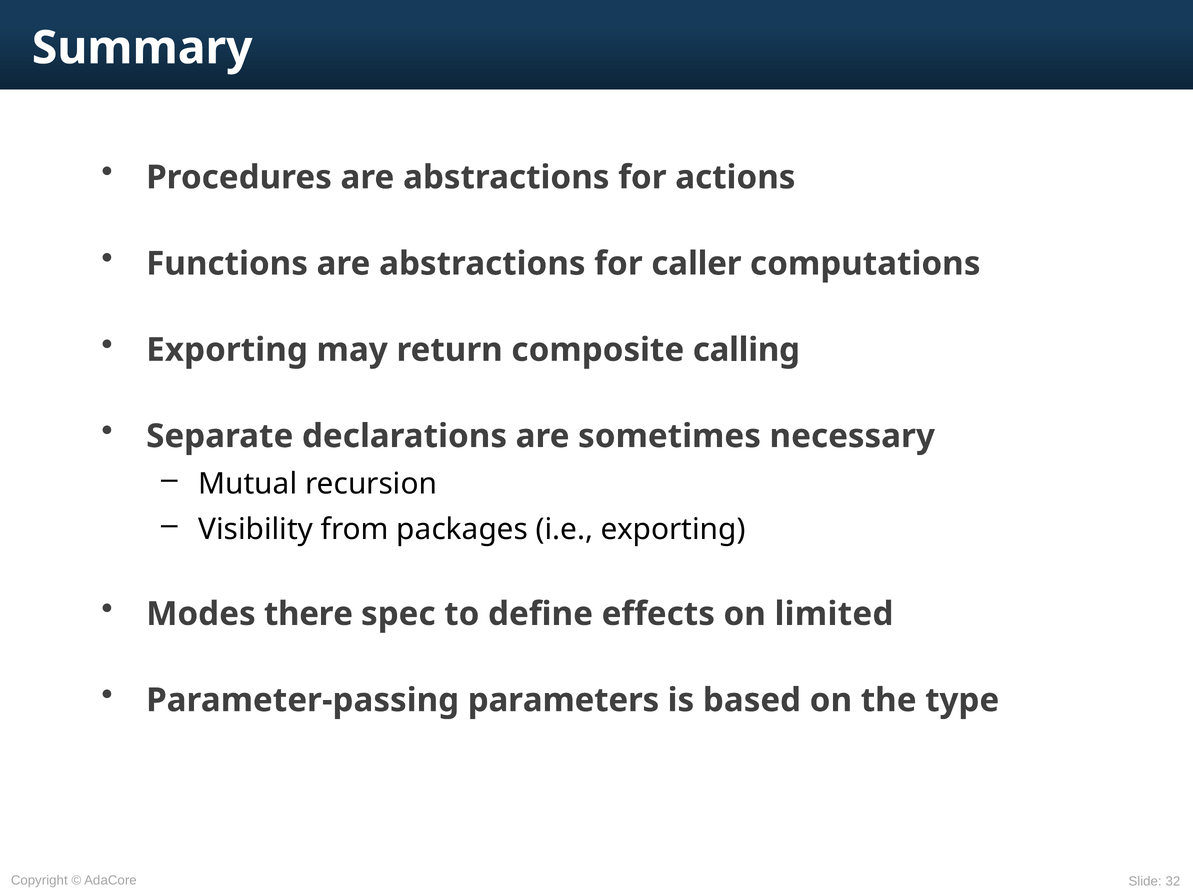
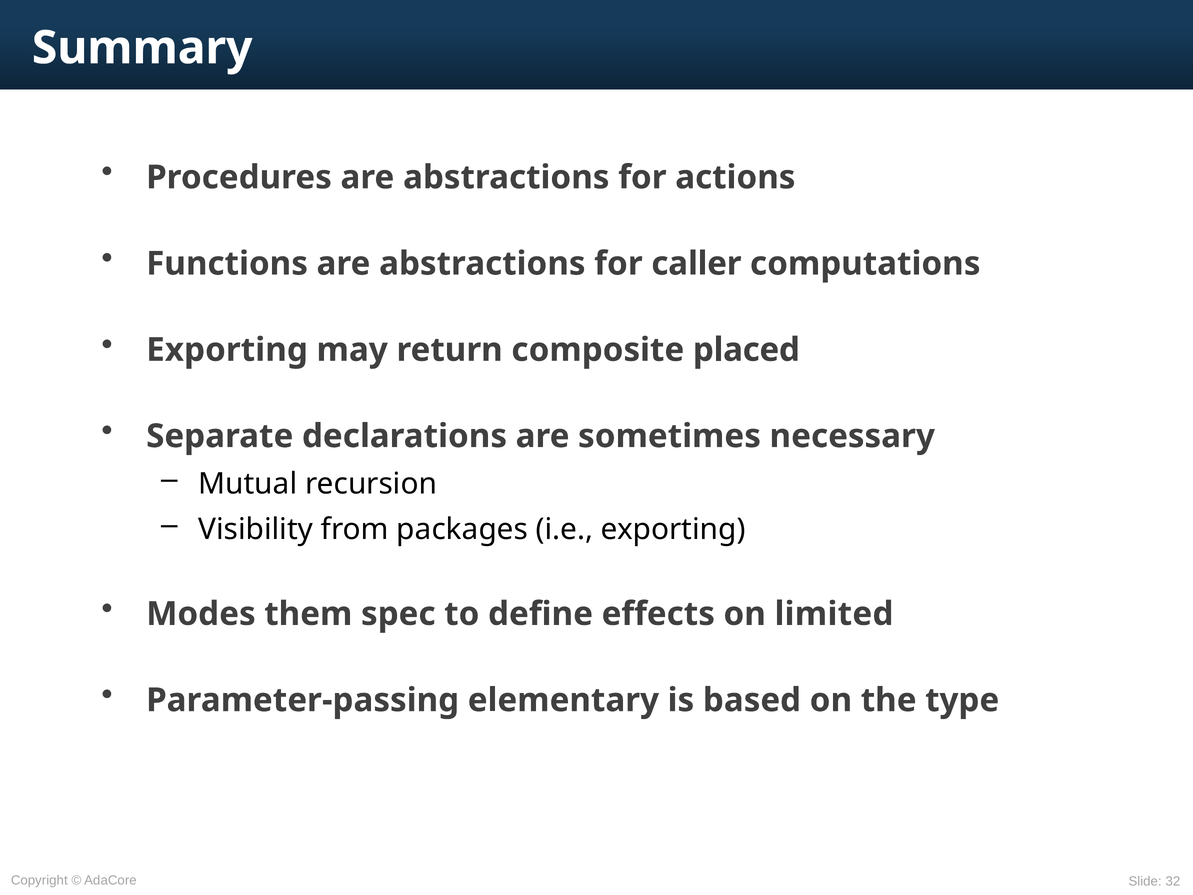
calling: calling -> placed (746, 350)
there: there -> them (308, 614)
parameters: parameters -> elementary (563, 700)
